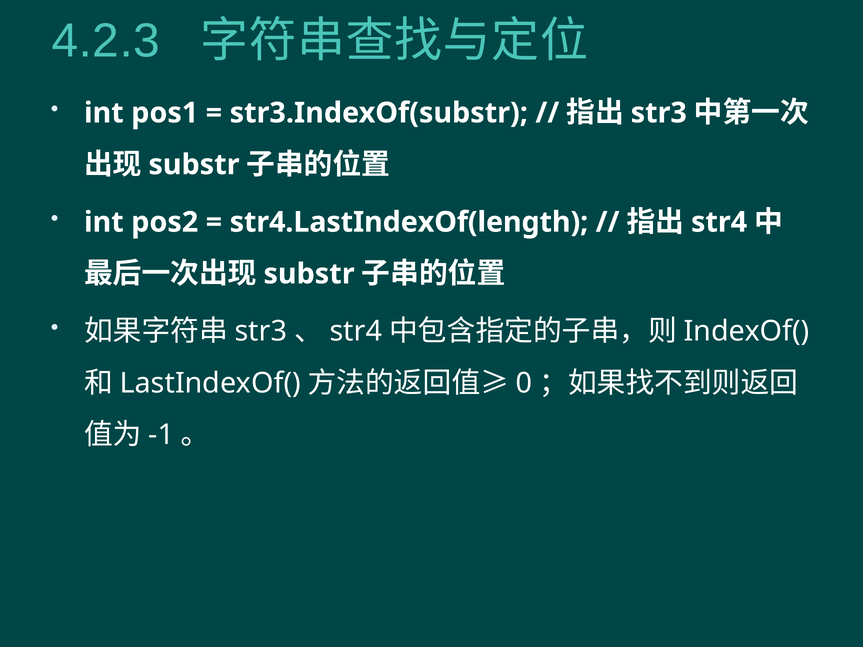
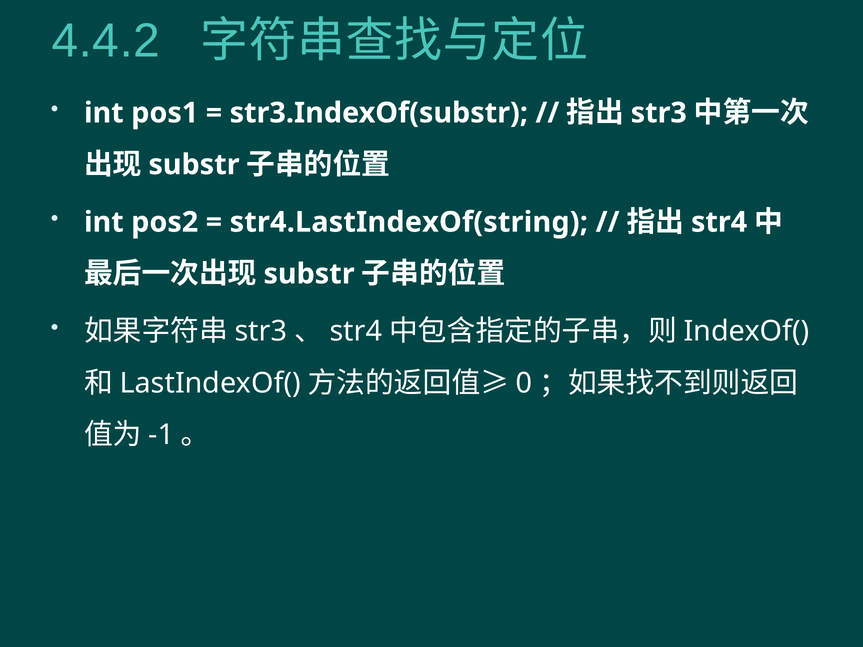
4.2.3: 4.2.3 -> 4.4.2 (106, 41)
str4.LastIndexOf(length: str4.LastIndexOf(length -> str4.LastIndexOf(string (409, 222)
